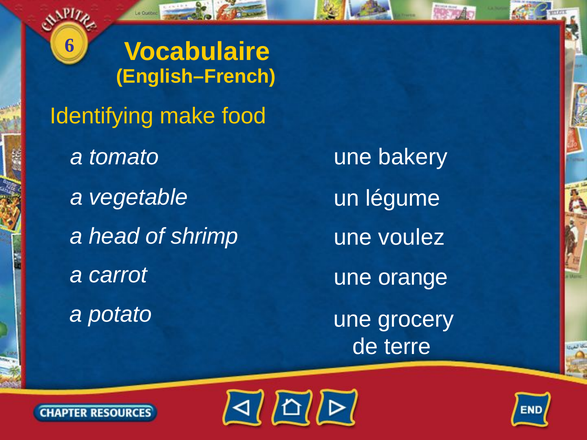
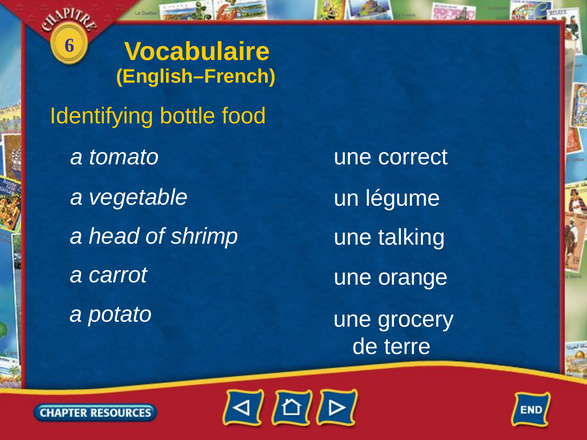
make: make -> bottle (188, 116)
bakery: bakery -> correct (413, 157)
voulez: voulez -> talking (412, 237)
